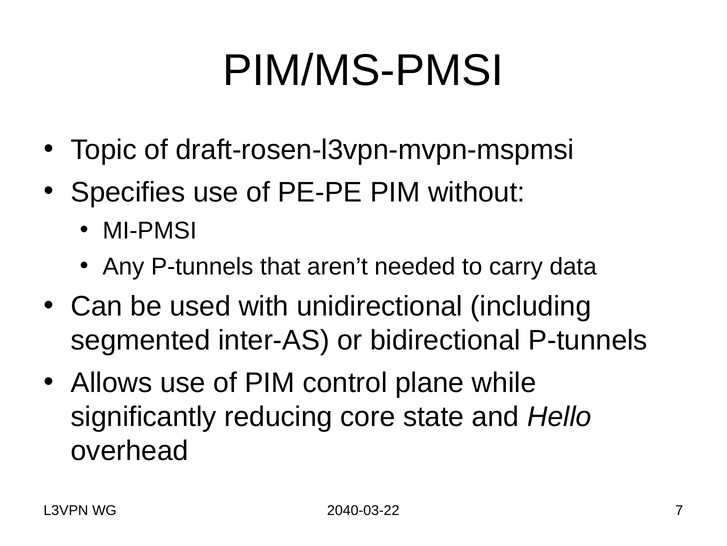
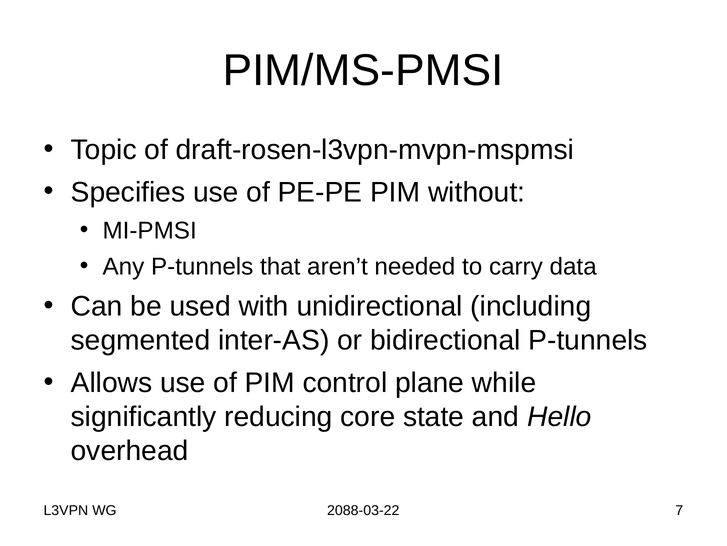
2040-03-22: 2040-03-22 -> 2088-03-22 (363, 510)
